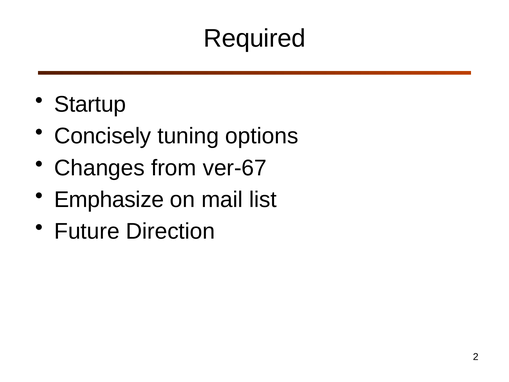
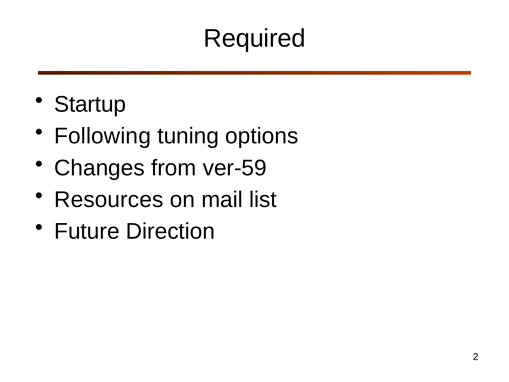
Concisely: Concisely -> Following (103, 136)
ver-67: ver-67 -> ver-59 (235, 168)
Emphasize: Emphasize -> Resources (109, 199)
